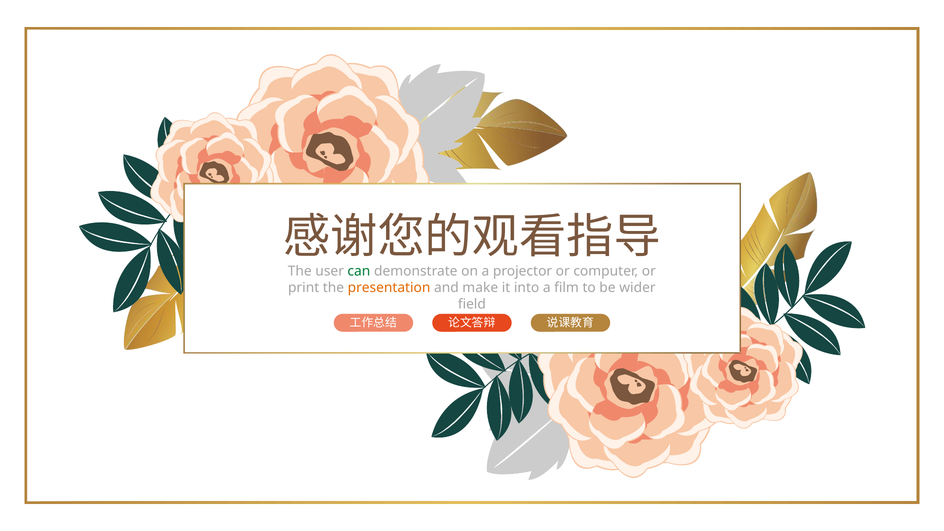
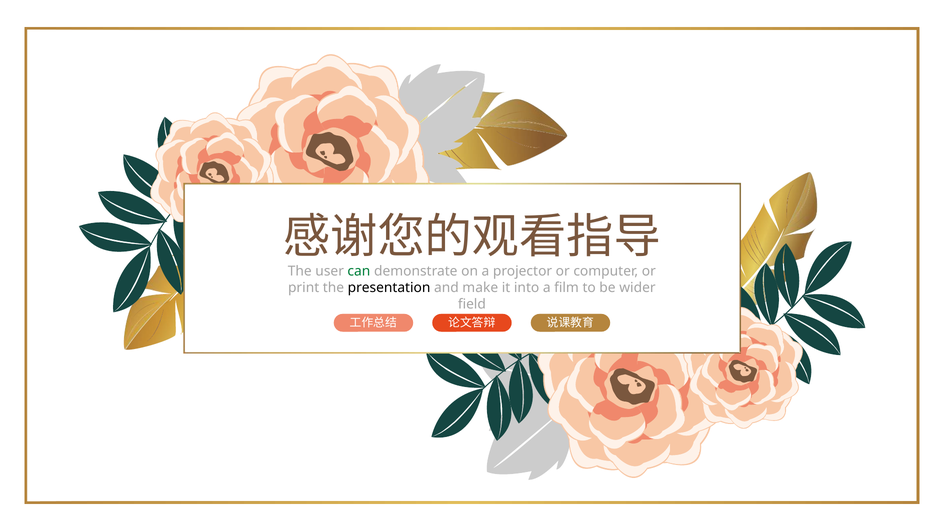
presentation colour: orange -> black (389, 287)
